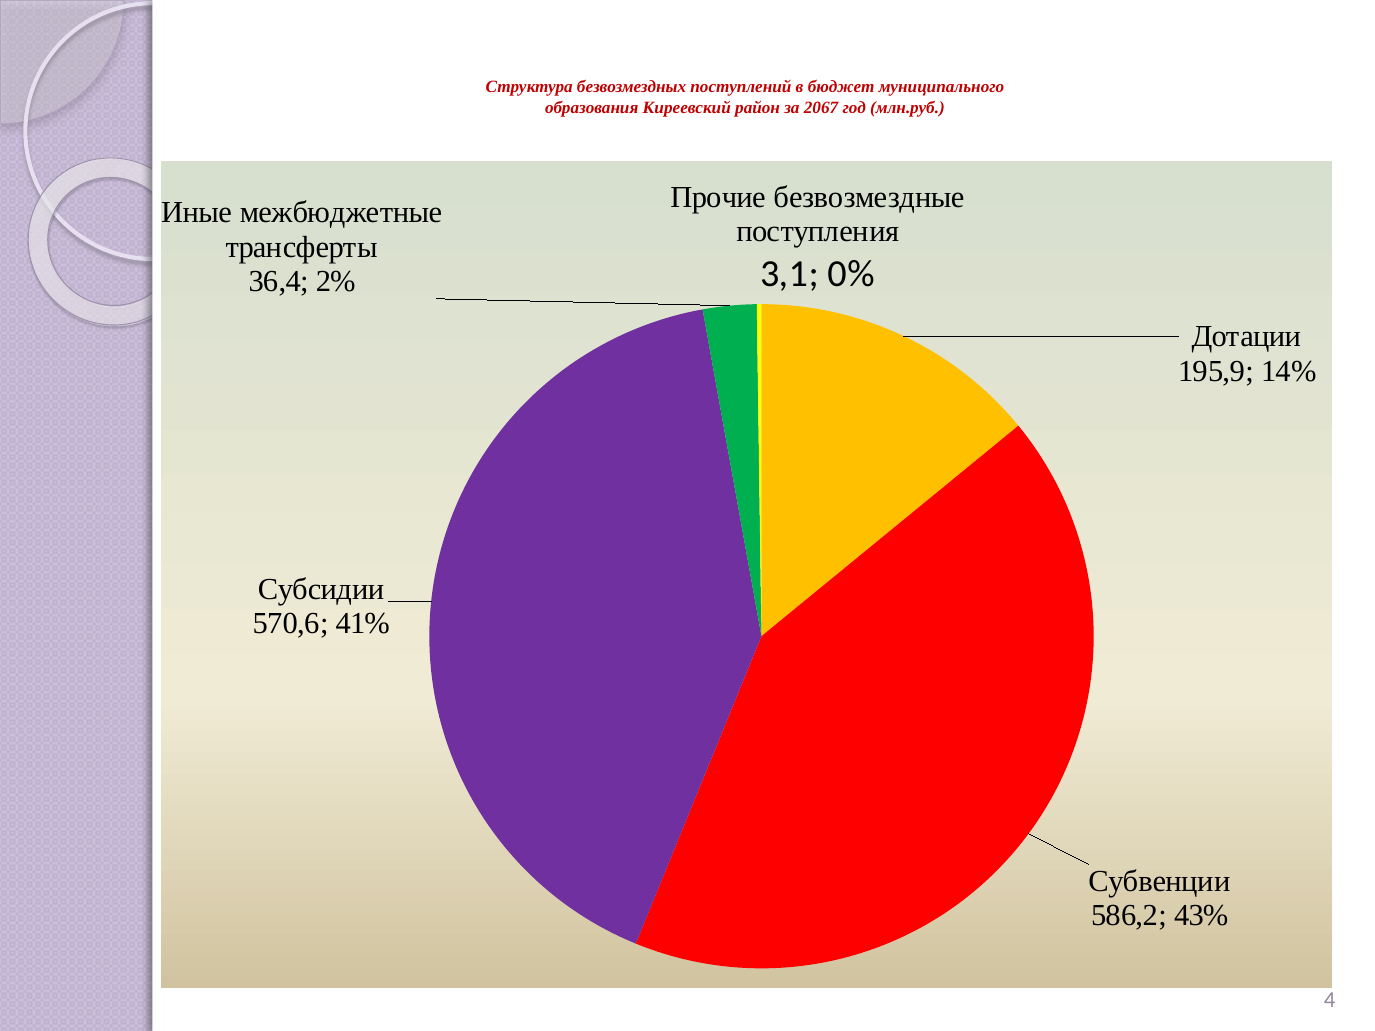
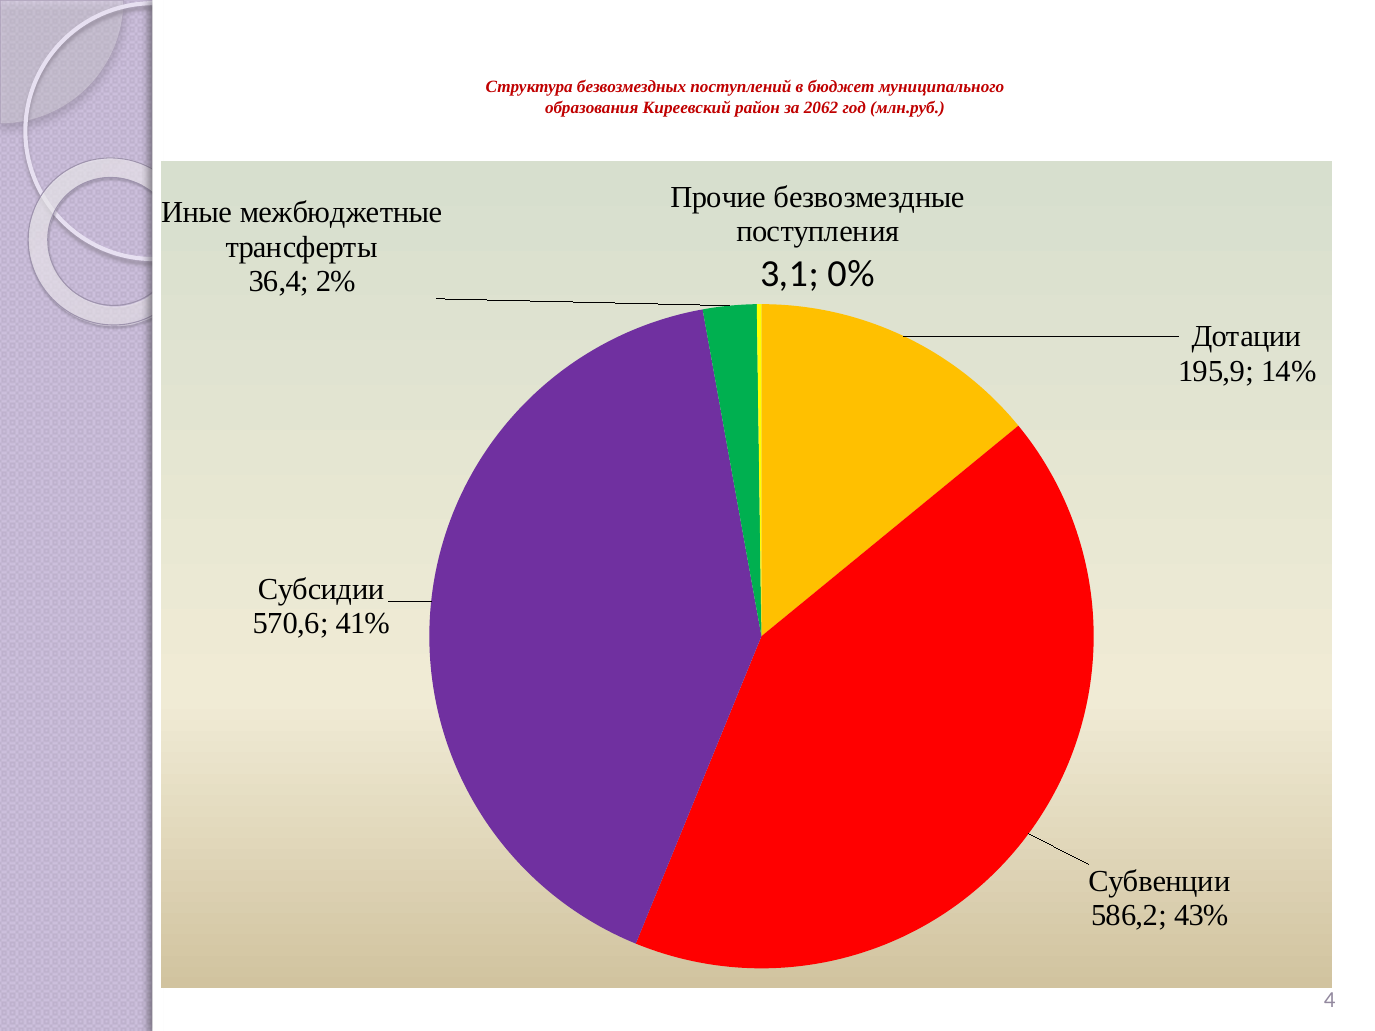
2067: 2067 -> 2062 (821, 108)
